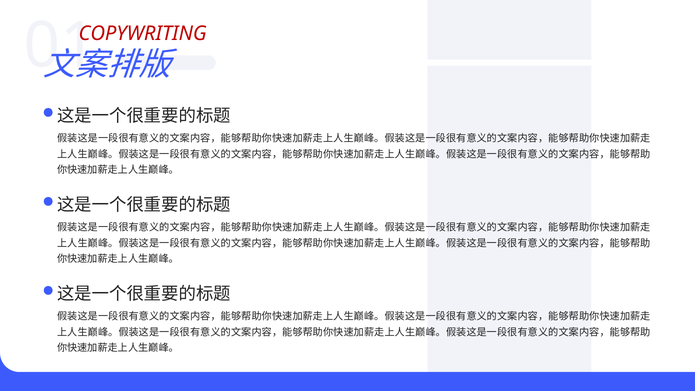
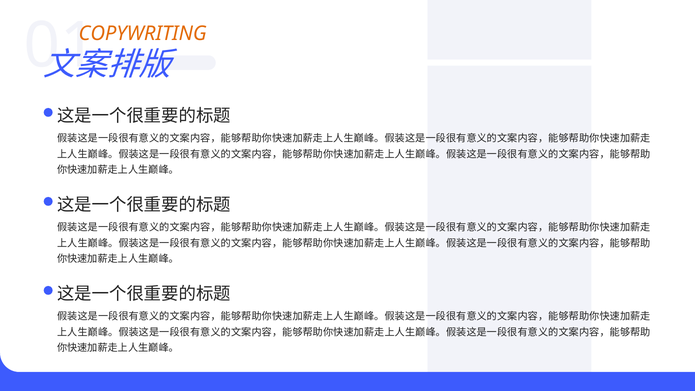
COPYWRITING colour: red -> orange (143, 34)
